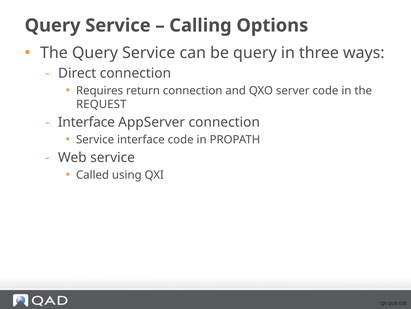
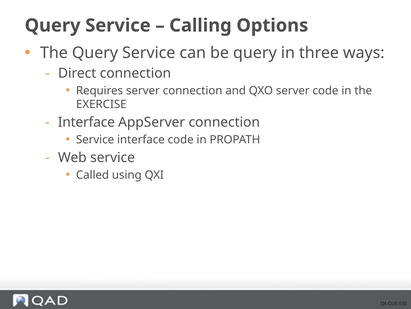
Requires return: return -> server (143, 90)
REQUEST: REQUEST -> EXERCISE (101, 104)
